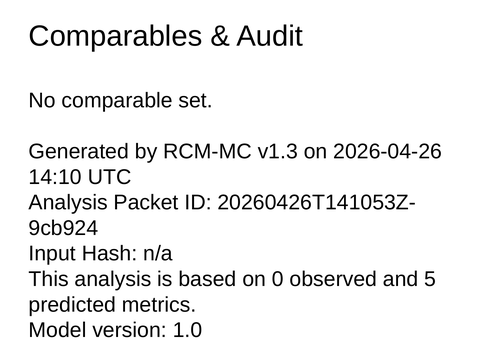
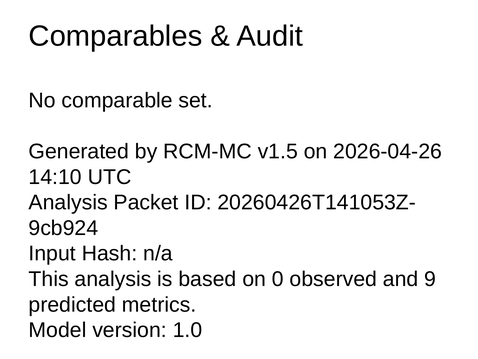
v1.3: v1.3 -> v1.5 (278, 151)
5: 5 -> 9 (430, 279)
